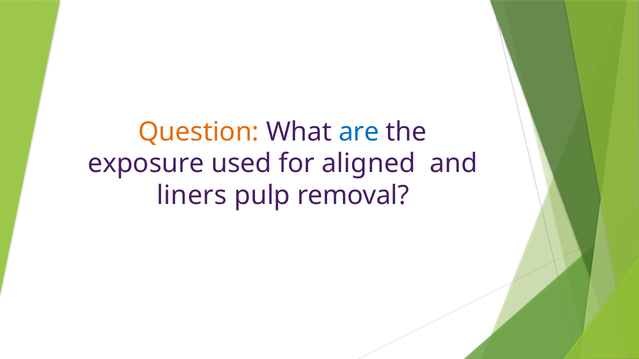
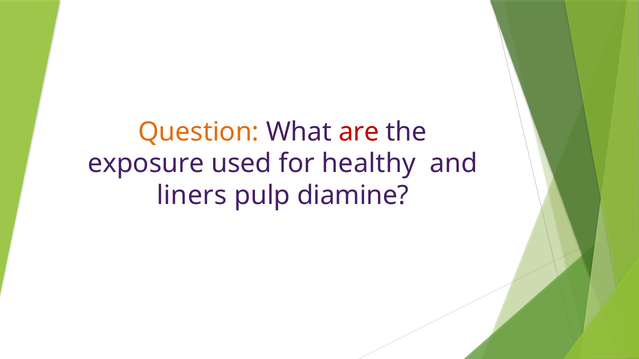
are colour: blue -> red (359, 132)
aligned: aligned -> healthy (369, 164)
removal: removal -> diamine (353, 196)
